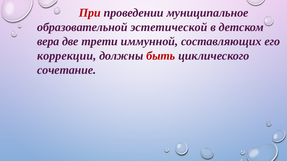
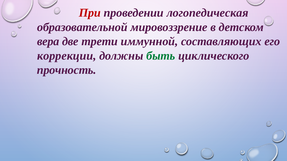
муниципальное: муниципальное -> логопедическая (208, 13)
эстетической: эстетической -> мировоззрение (169, 27)
быть colour: red -> green (161, 56)
сочетание: сочетание -> прочность (67, 70)
